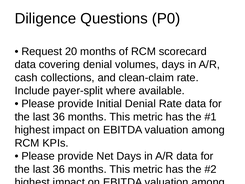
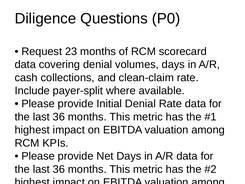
20: 20 -> 23 (71, 51)
